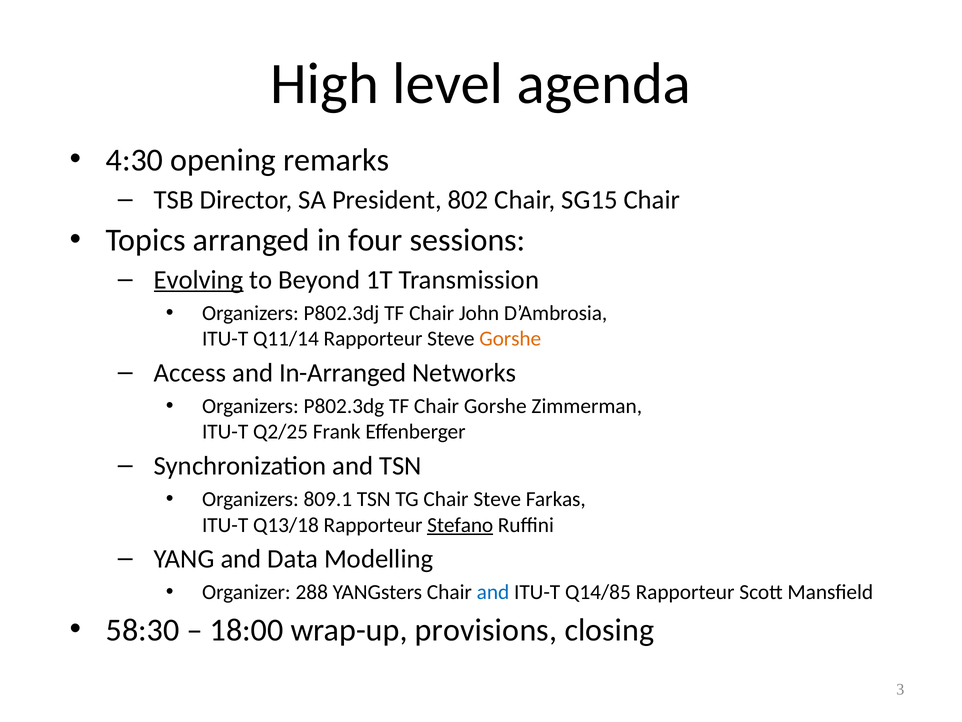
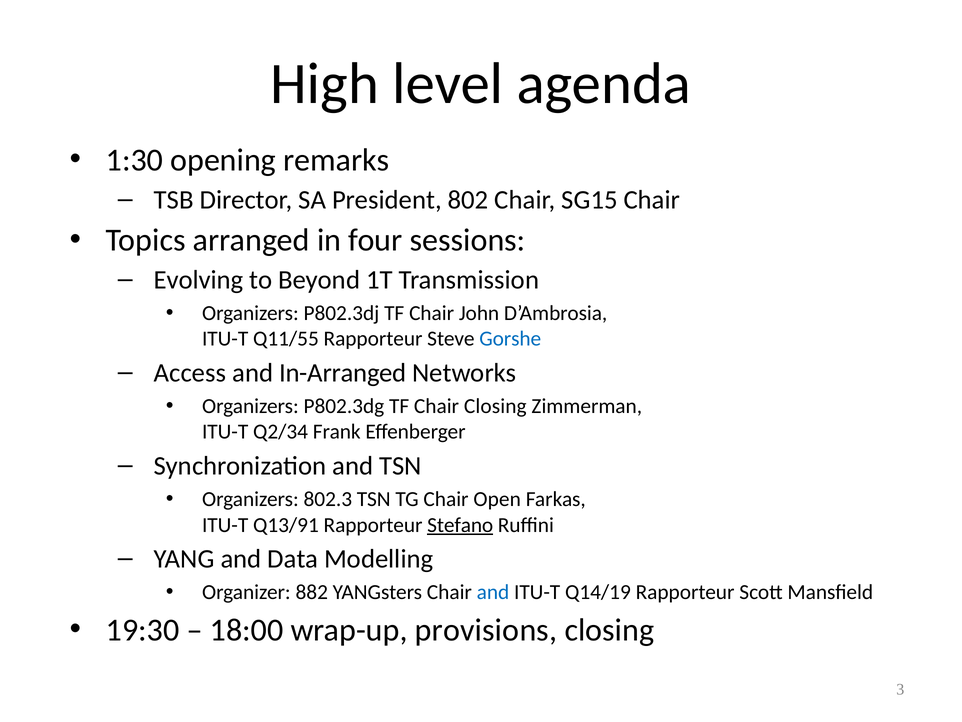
4:30: 4:30 -> 1:30 (134, 160)
Evolving underline: present -> none (199, 280)
Q11/14: Q11/14 -> Q11/55 (286, 339)
Gorshe colour: orange -> blue (510, 339)
Chair Gorshe: Gorshe -> Closing (495, 406)
Q2/25: Q2/25 -> Q2/34 (281, 432)
809.1: 809.1 -> 802.3 (328, 499)
Chair Steve: Steve -> Open (497, 499)
Q13/18: Q13/18 -> Q13/91 (286, 525)
288: 288 -> 882 (312, 592)
Q14/85: Q14/85 -> Q14/19 (598, 592)
58:30: 58:30 -> 19:30 (143, 630)
